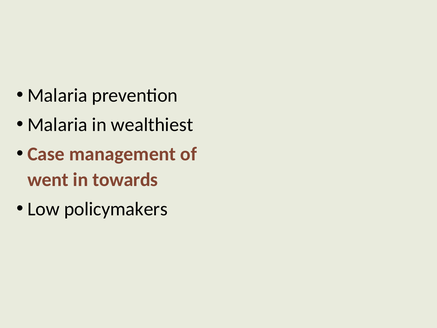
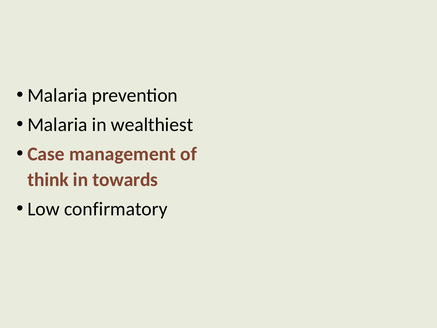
went: went -> think (48, 180)
policymakers: policymakers -> confirmatory (116, 209)
